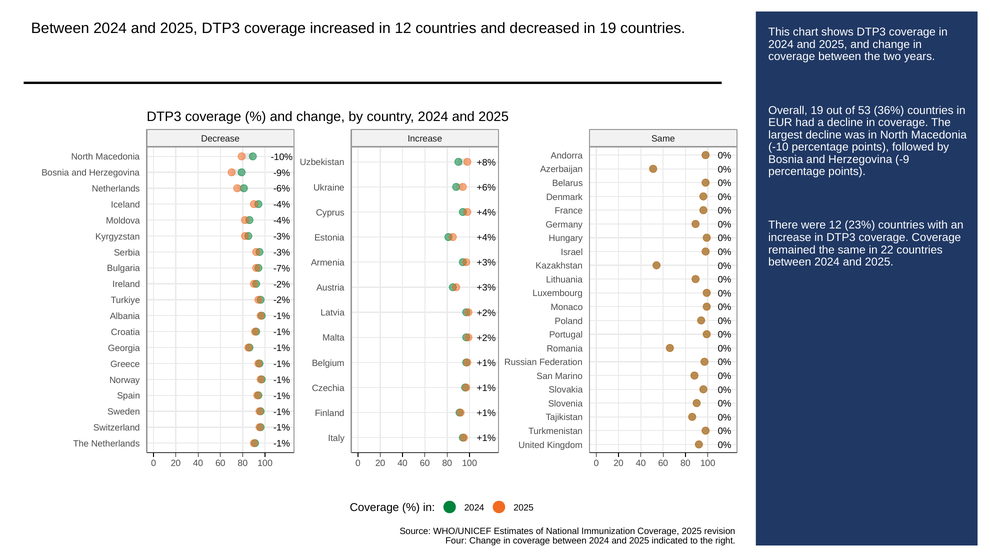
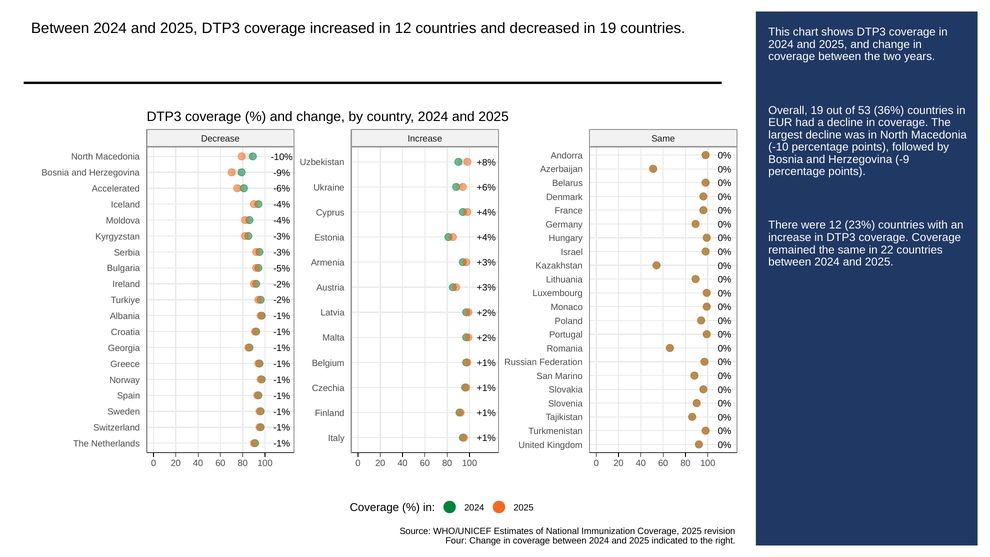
Netherlands: Netherlands -> Accelerated (116, 189)
-7%: -7% -> -5% (282, 268)
